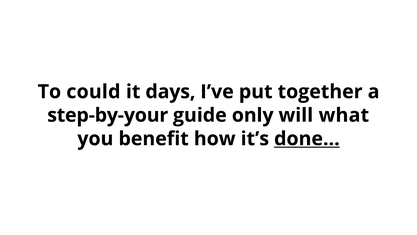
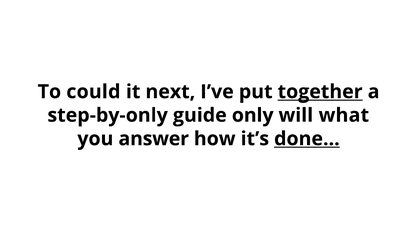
days: days -> next (170, 92)
together underline: none -> present (320, 92)
step-by-your: step-by-your -> step-by-only (108, 115)
benefit: benefit -> answer (154, 139)
